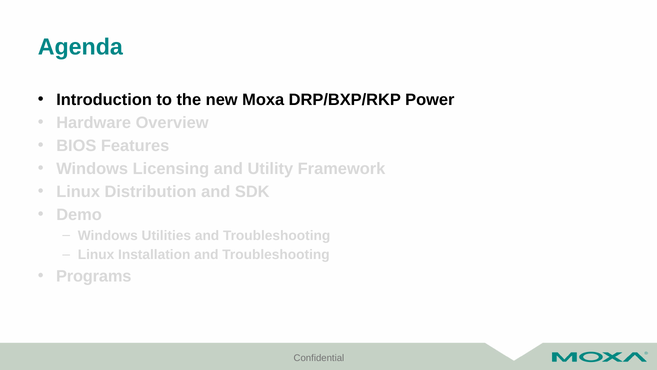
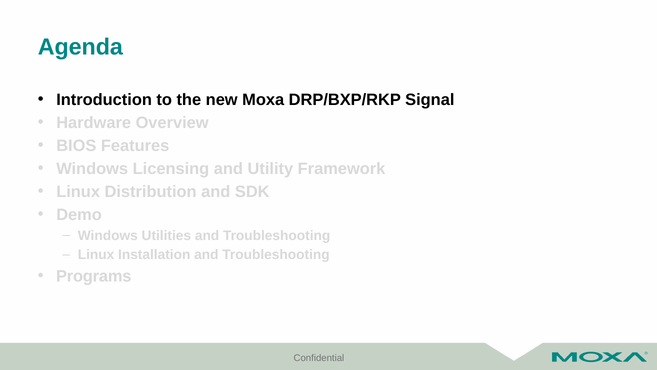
Power: Power -> Signal (430, 100)
